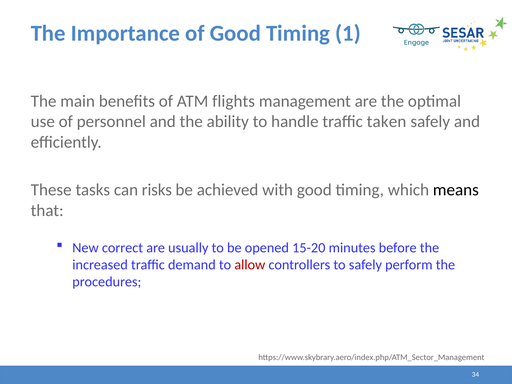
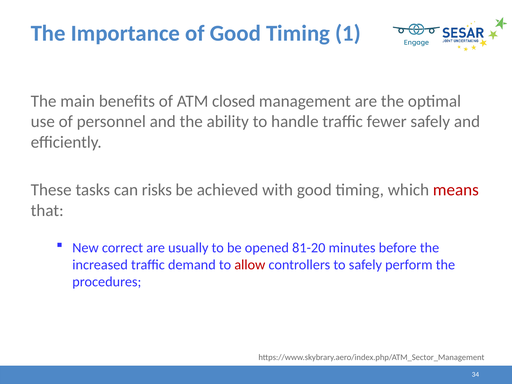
flights: flights -> closed (234, 101)
taken: taken -> fewer (387, 122)
means colour: black -> red (456, 190)
15-20: 15-20 -> 81-20 (309, 248)
